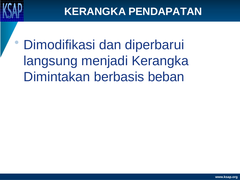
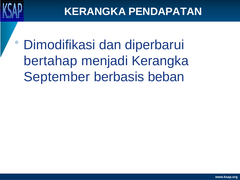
langsung: langsung -> bertahap (51, 61)
Dimintakan: Dimintakan -> September (57, 77)
